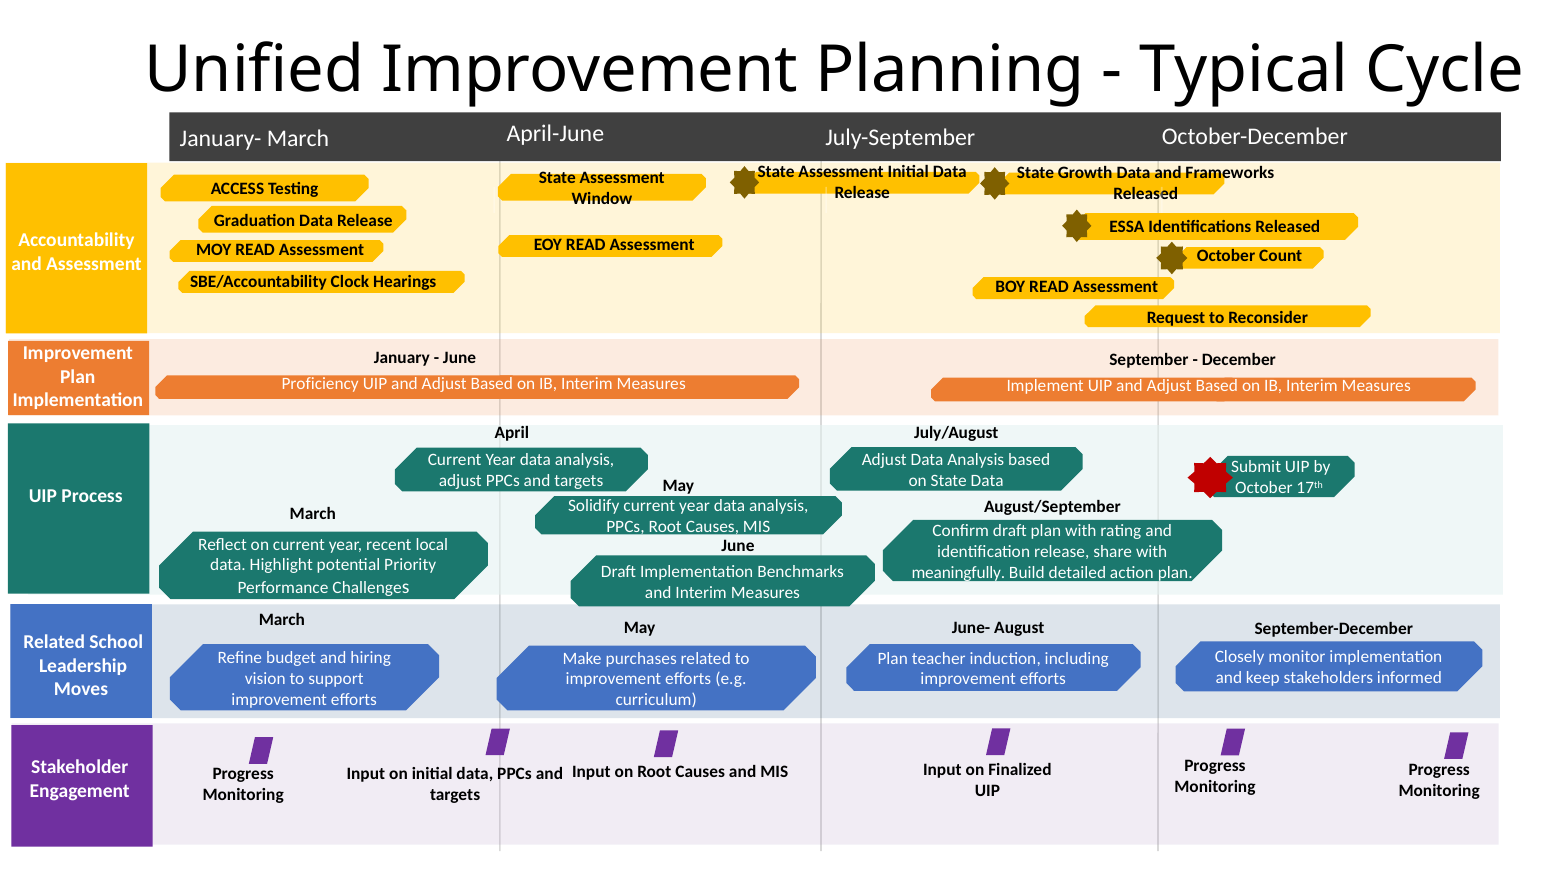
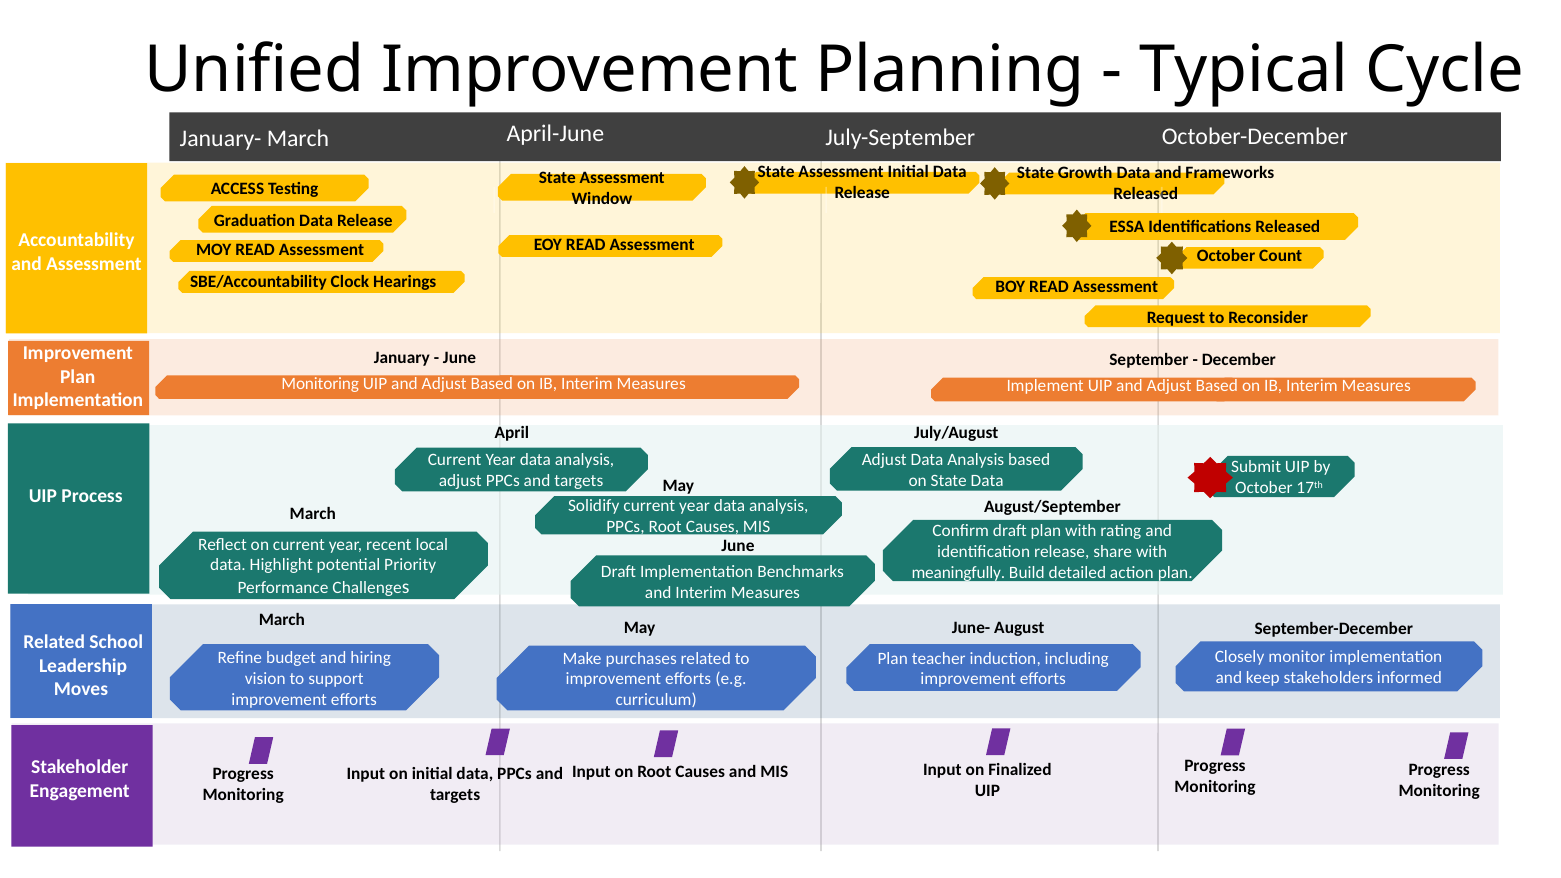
Proficiency: Proficiency -> Monitoring (320, 384)
